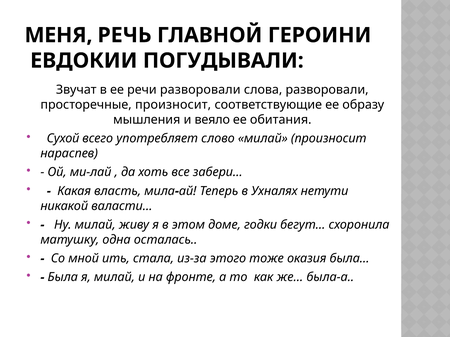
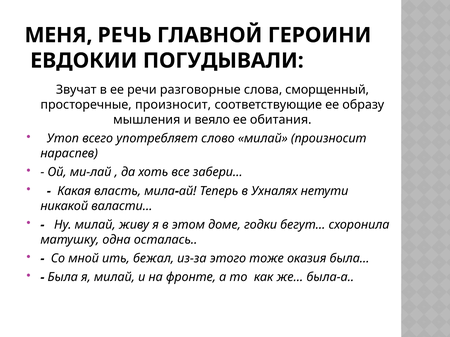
речи разворовали: разворовали -> разговорные (200, 90)
слова разворовали: разворовали -> сморщенный (327, 90)
Сухой: Сухой -> Утоп (63, 139)
стала: стала -> бежал (154, 259)
